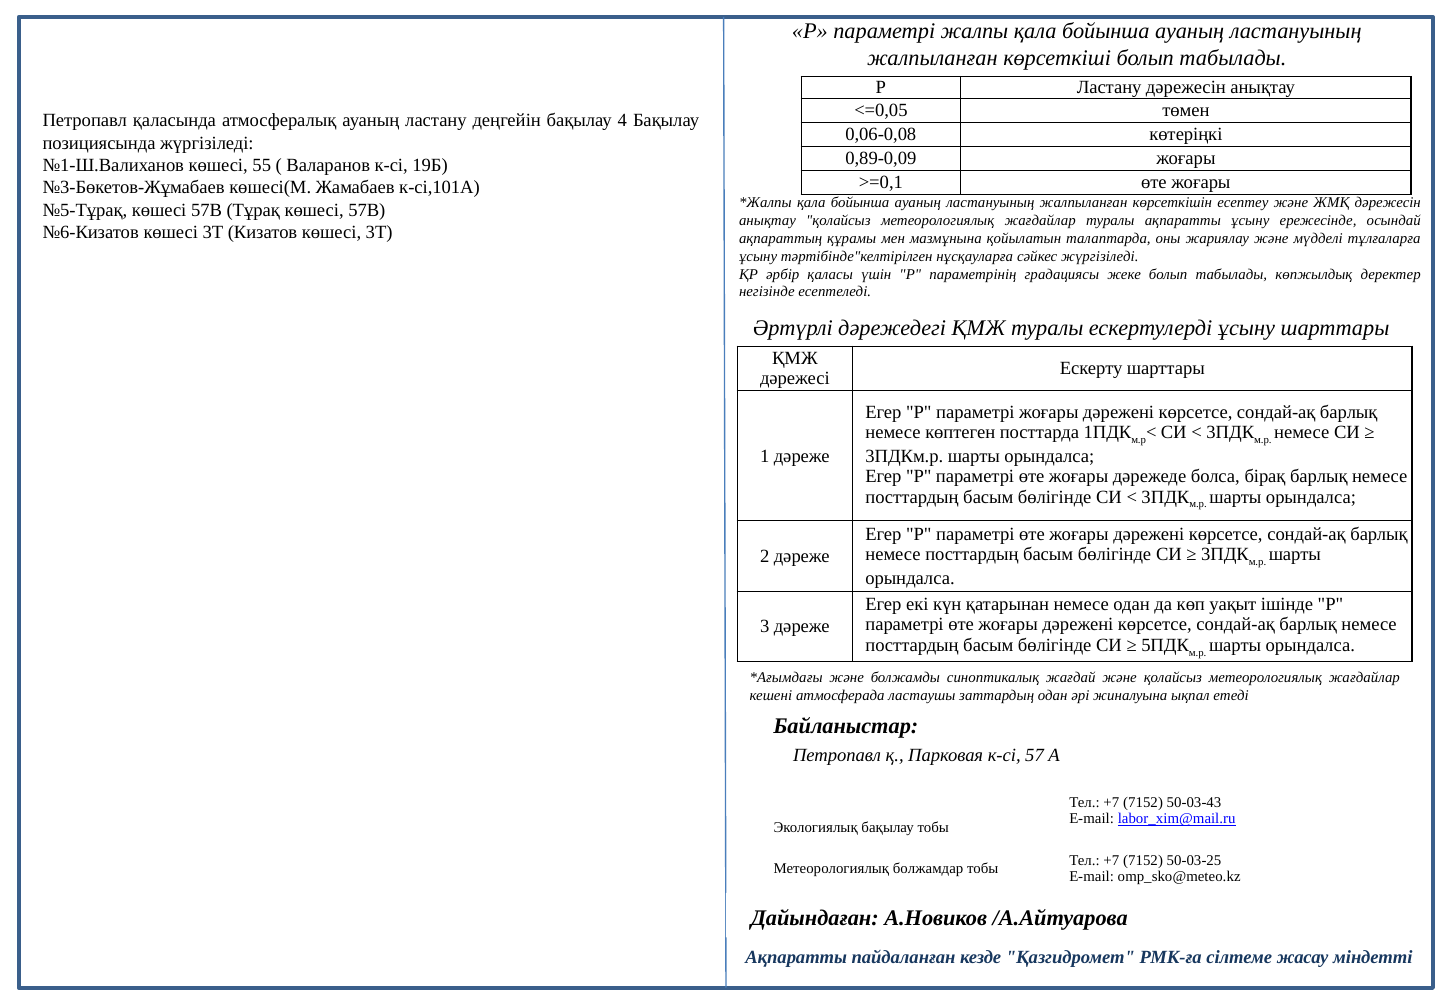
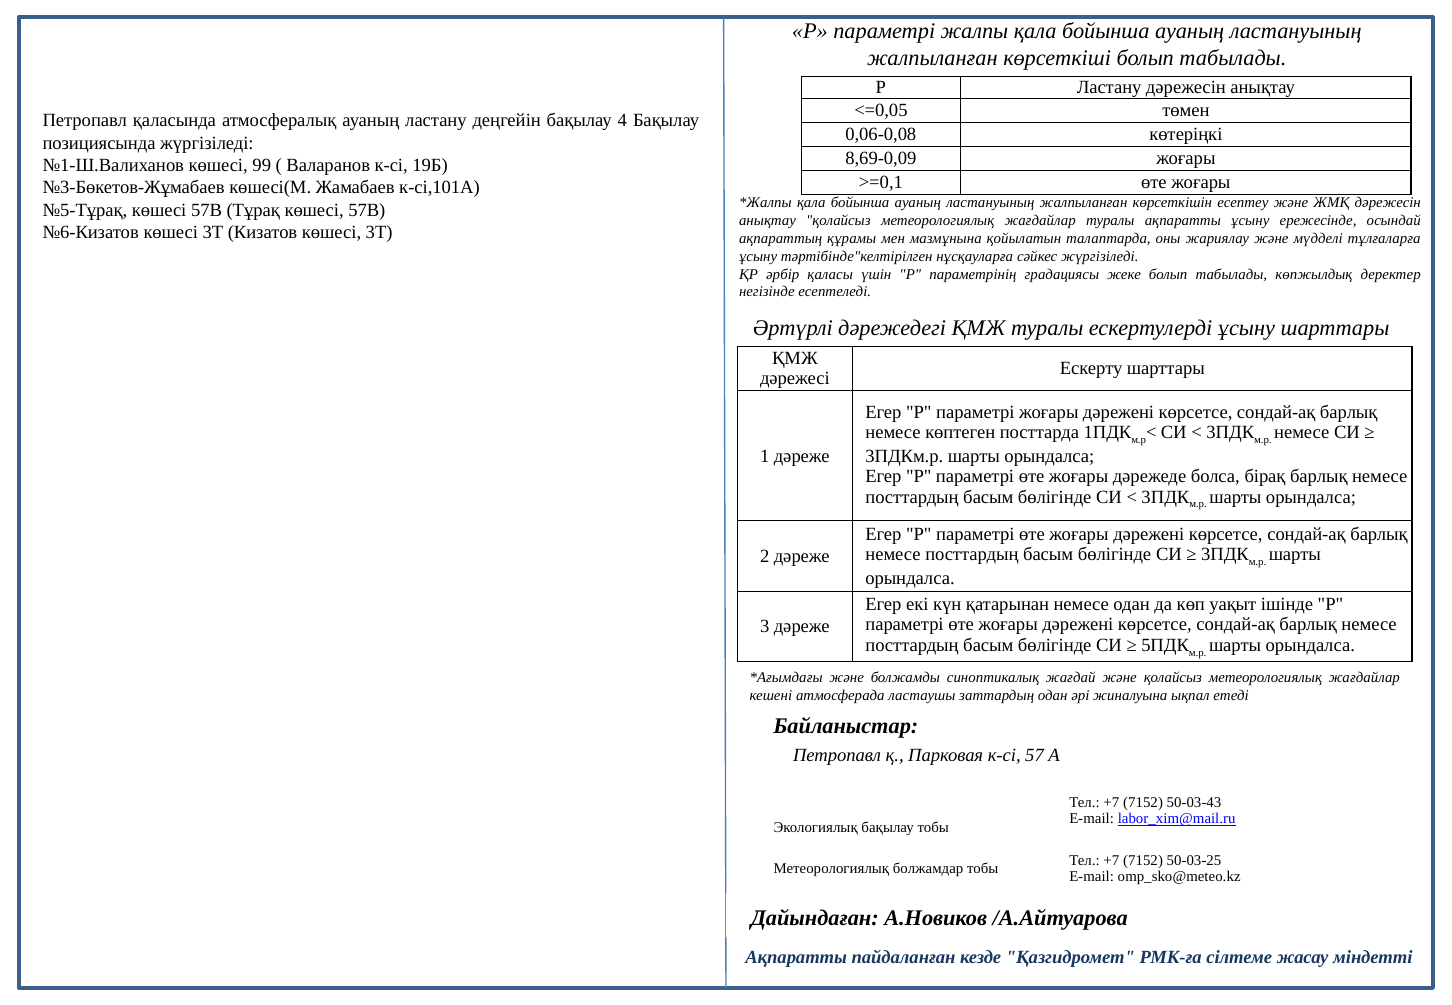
0,89-0,09: 0,89-0,09 -> 8,69-0,09 (881, 158)
55: 55 -> 99 (262, 165)
